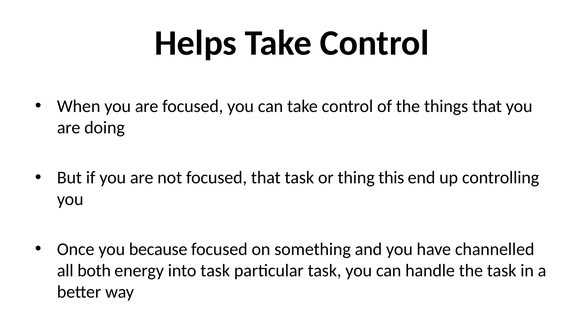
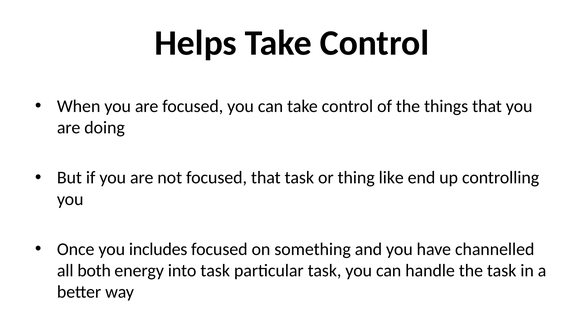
this: this -> like (391, 177)
because: because -> includes (158, 249)
